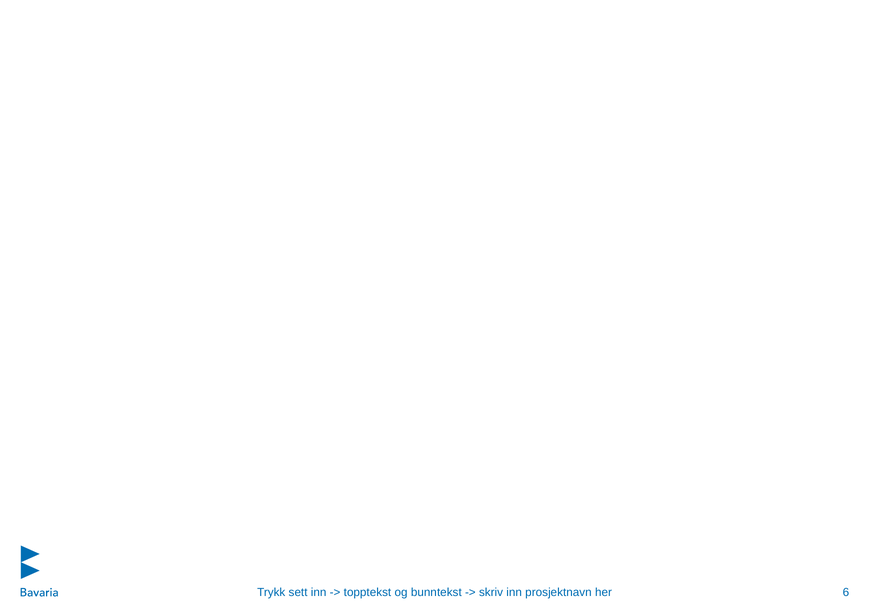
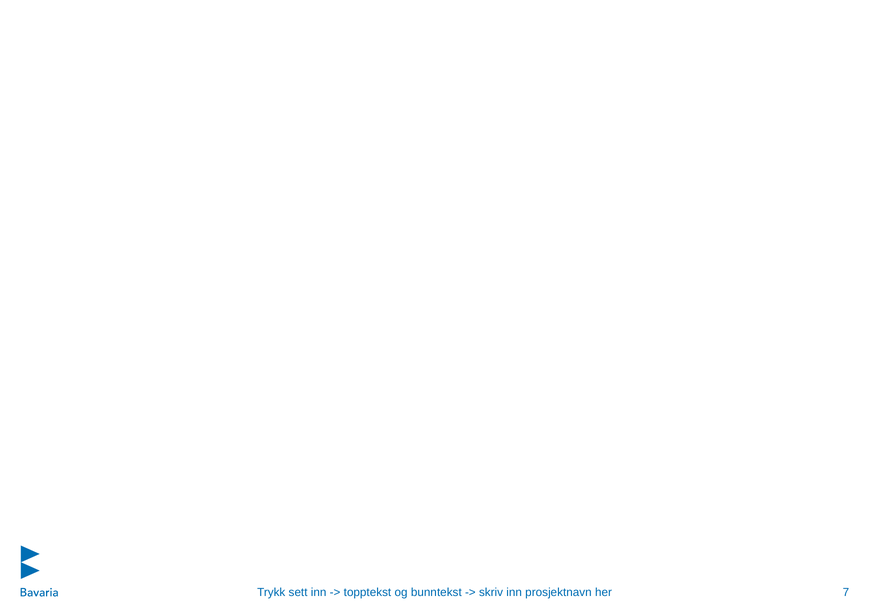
6: 6 -> 7 (846, 593)
